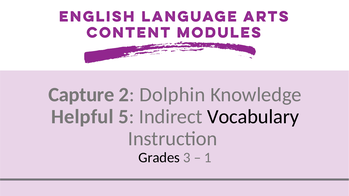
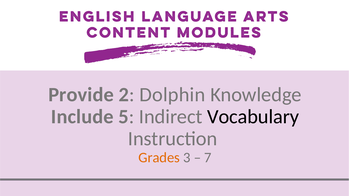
Capture: Capture -> Provide (81, 95)
Helpful: Helpful -> Include (82, 117)
Grades colour: black -> orange (159, 158)
1: 1 -> 7 (208, 158)
